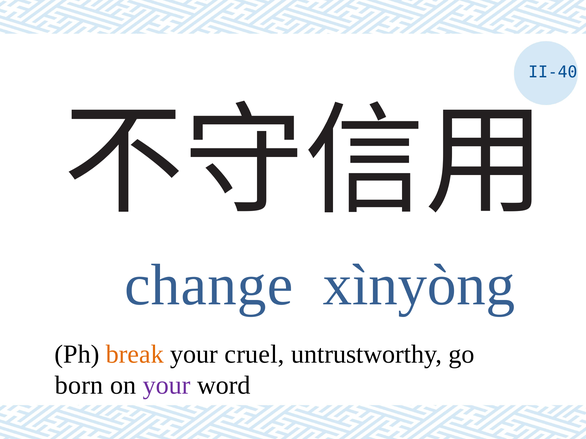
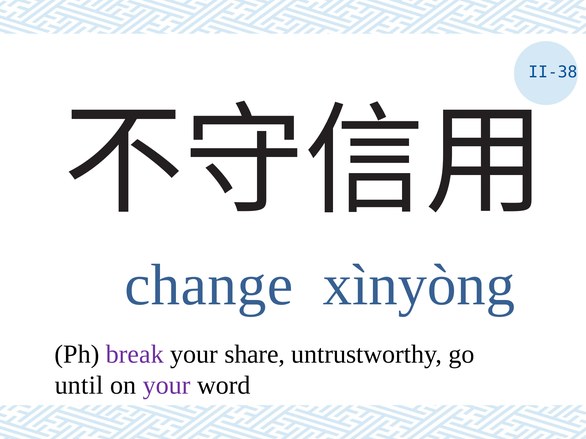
II-40: II-40 -> II-38 (553, 72)
break colour: orange -> purple (135, 355)
cruel: cruel -> share (255, 355)
born: born -> until (79, 386)
